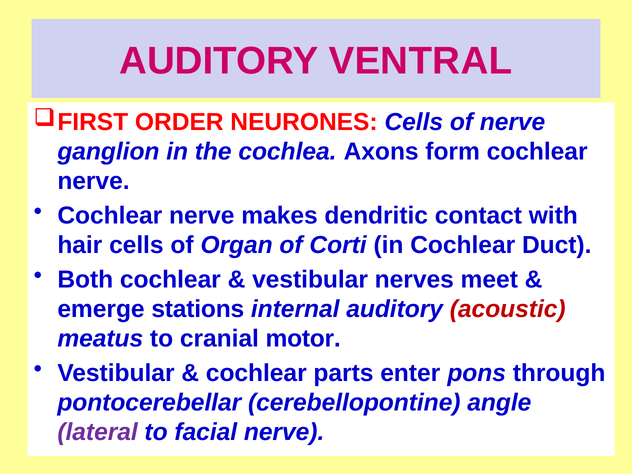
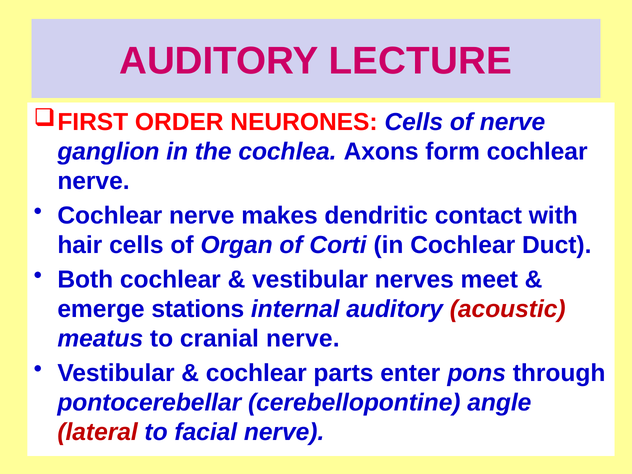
VENTRAL: VENTRAL -> LECTURE (420, 61)
cranial motor: motor -> nerve (303, 339)
lateral colour: purple -> red (98, 432)
